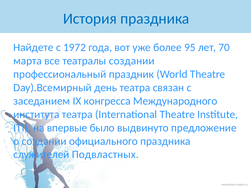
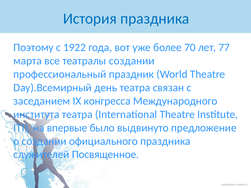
Найдете: Найдете -> Поэтому (33, 48)
1972: 1972 -> 1922 (75, 48)
95: 95 -> 70 (190, 48)
70: 70 -> 77 (224, 48)
Подвластных: Подвластных -> Посвященное (105, 155)
